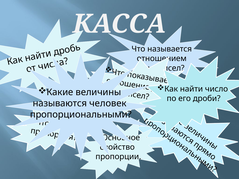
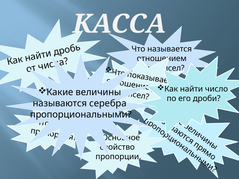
человек: человек -> серебра (108, 103)
